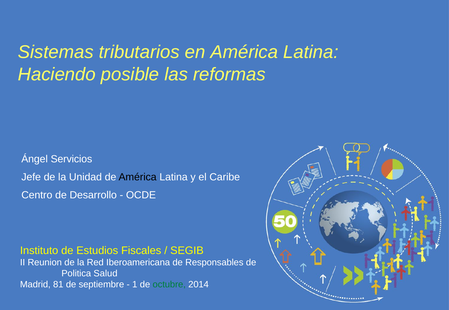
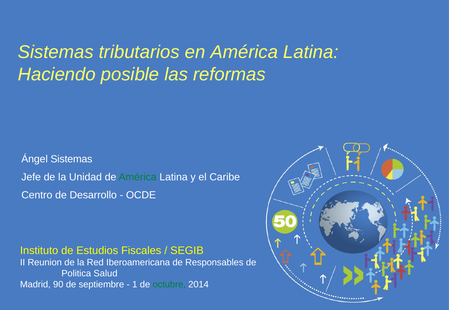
Ángel Servicios: Servicios -> Sistemas (71, 160)
América colour: black -> green (138, 178)
81: 81 -> 90 (58, 285)
